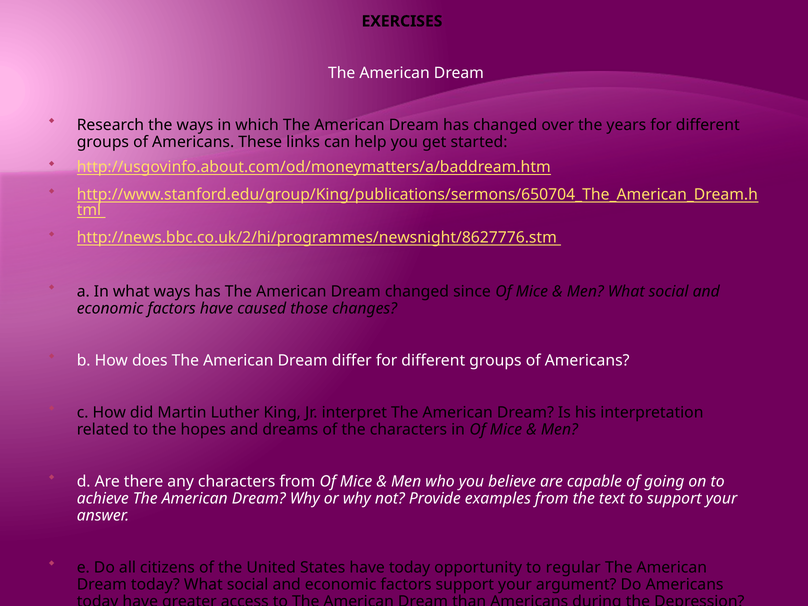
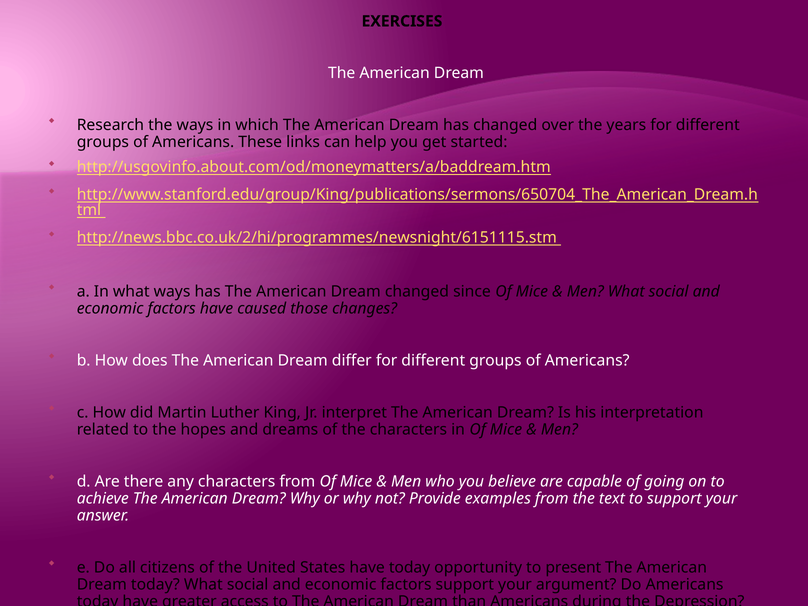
http://news.bbc.co.uk/2/hi/programmes/newsnight/8627776.stm: http://news.bbc.co.uk/2/hi/programmes/newsnight/8627776.stm -> http://news.bbc.co.uk/2/hi/programmes/newsnight/6151115.stm (317, 238)
regular: regular -> present (573, 568)
